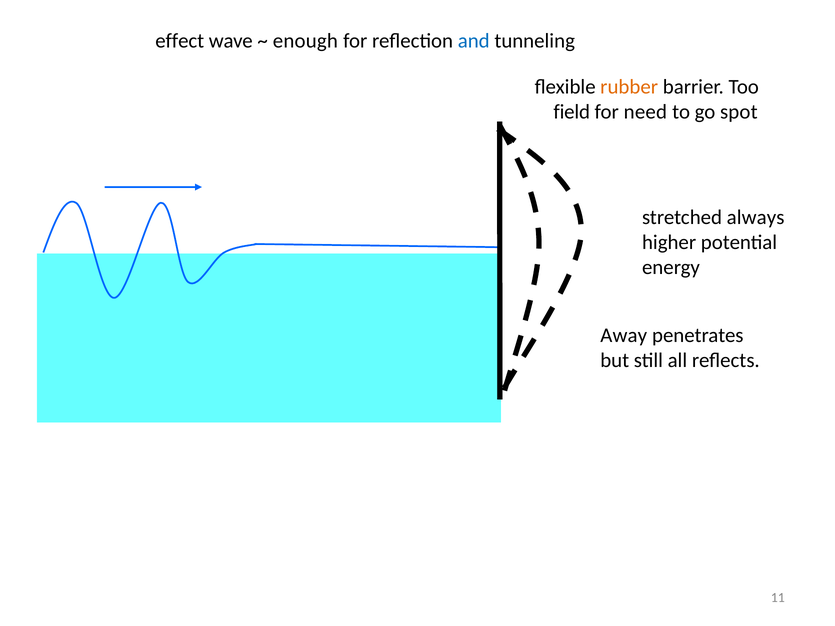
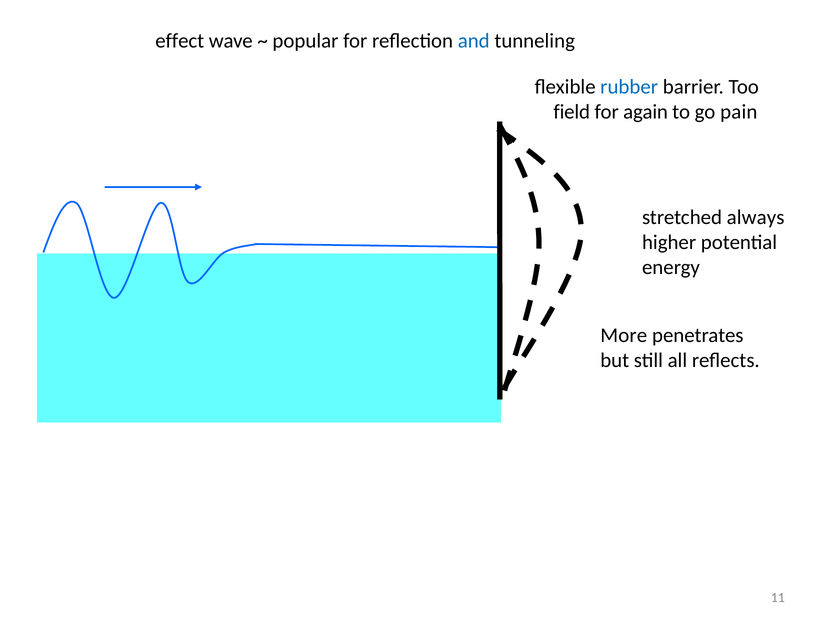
enough: enough -> popular (305, 41)
rubber colour: orange -> blue (629, 87)
need: need -> again (646, 112)
spot: spot -> pain (739, 112)
Away: Away -> More (624, 336)
